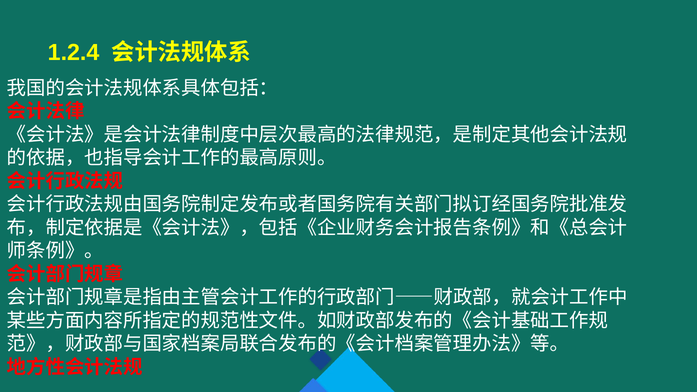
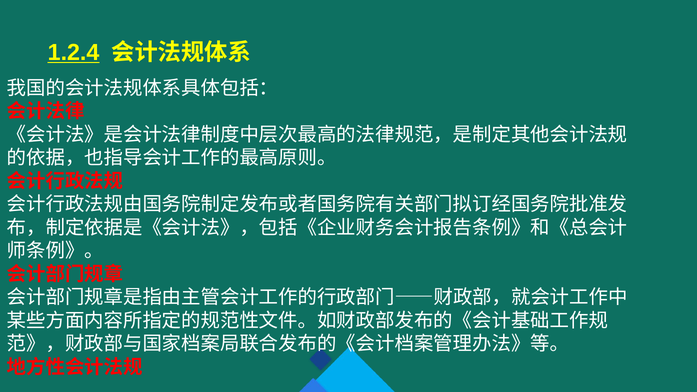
1.2.4 underline: none -> present (74, 52)
